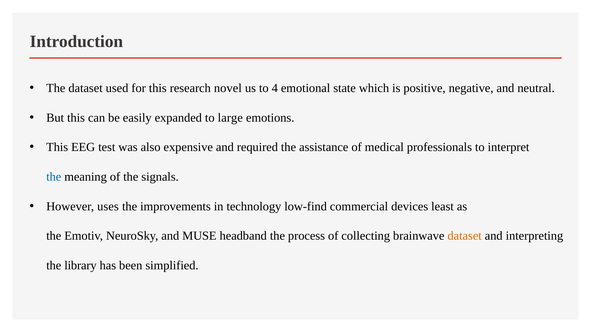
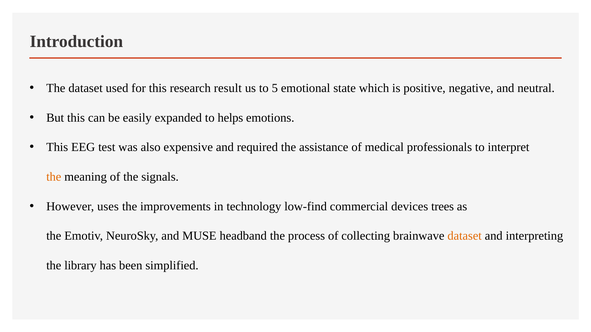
novel: novel -> result (228, 88)
4: 4 -> 5 (275, 88)
large: large -> helps (230, 118)
the colour: blue -> orange (54, 177)
least: least -> trees (443, 207)
